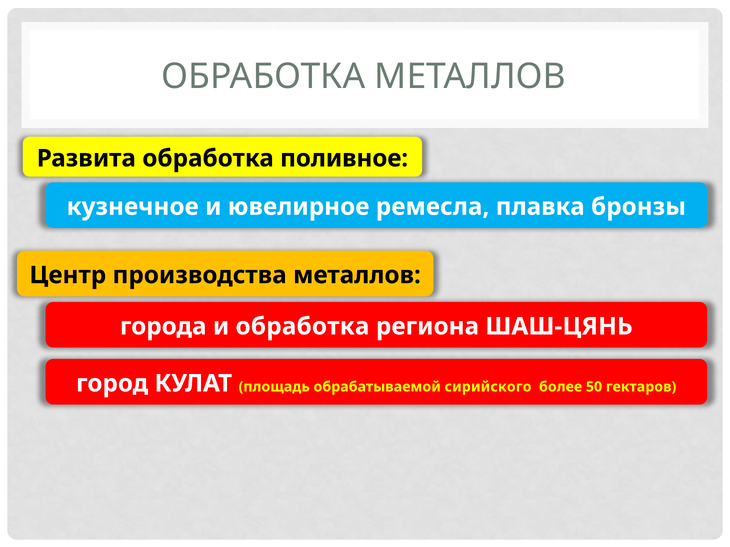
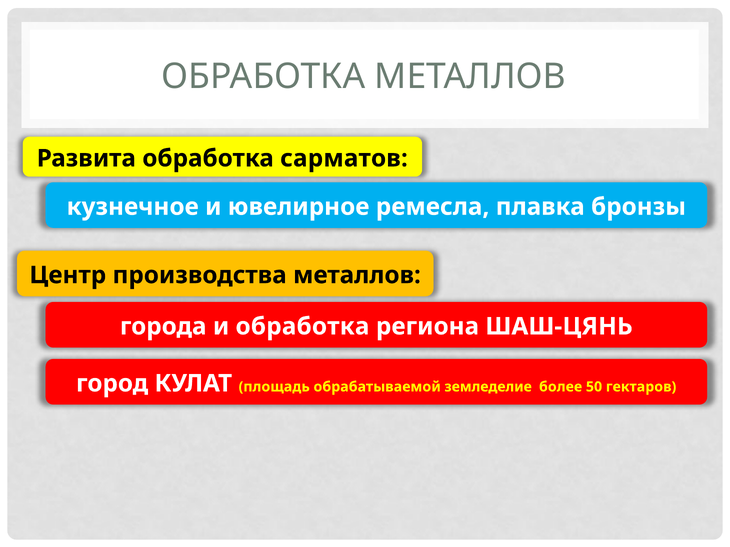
поливное: поливное -> сарматов (344, 159)
сирийского: сирийского -> земледелие (488, 387)
